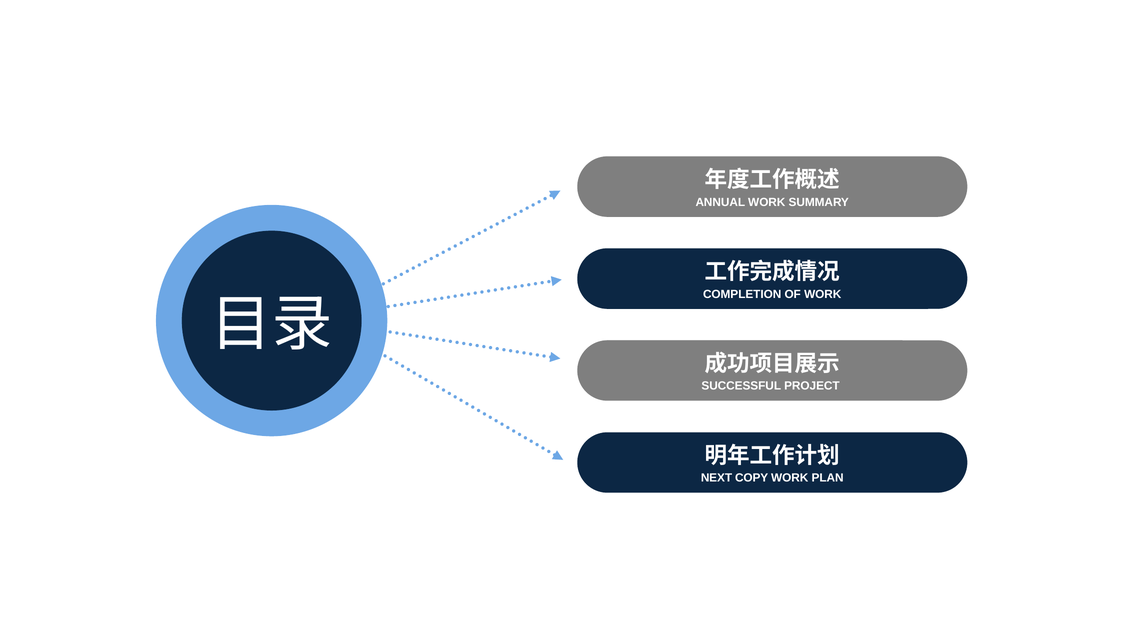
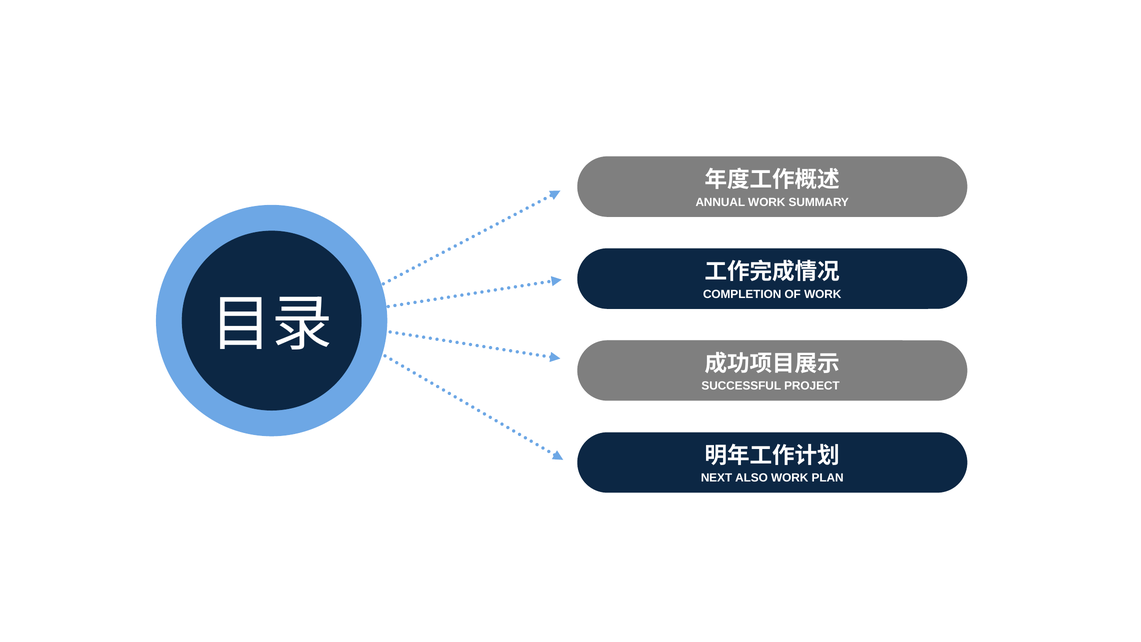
COPY: COPY -> ALSO (752, 478)
